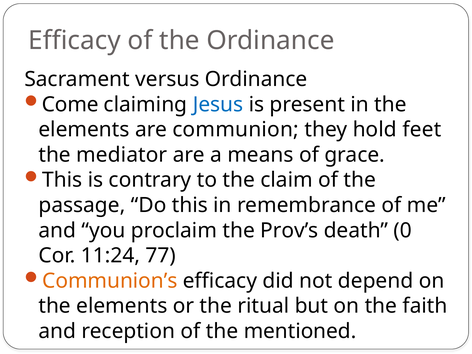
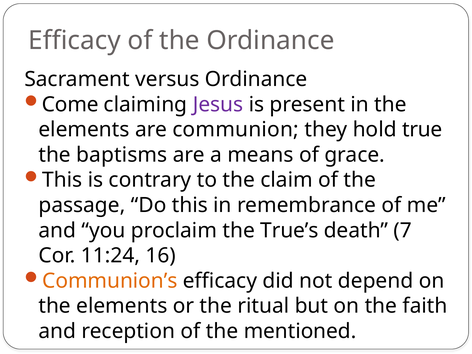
Jesus colour: blue -> purple (218, 105)
feet: feet -> true (422, 130)
mediator: mediator -> baptisms (122, 155)
Prov’s: Prov’s -> True’s (289, 230)
0: 0 -> 7 (403, 230)
77: 77 -> 16 (161, 256)
